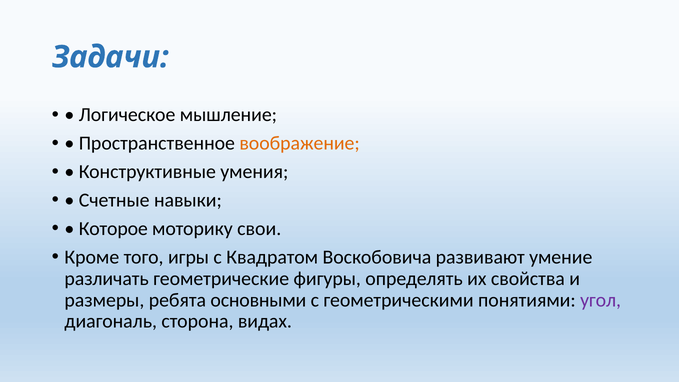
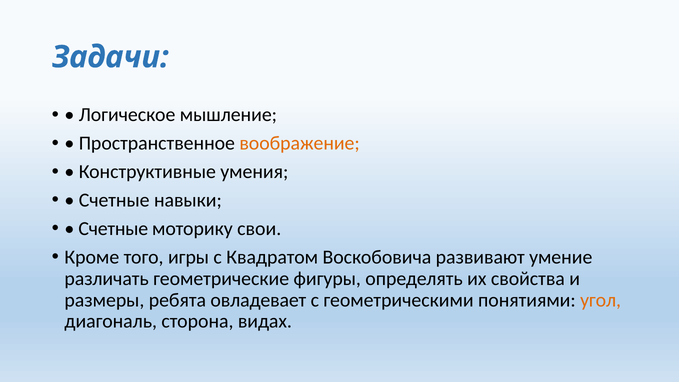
Которое: Которое -> Счетные (113, 229)
основными: основными -> овладевает (258, 300)
угол colour: purple -> orange (601, 300)
